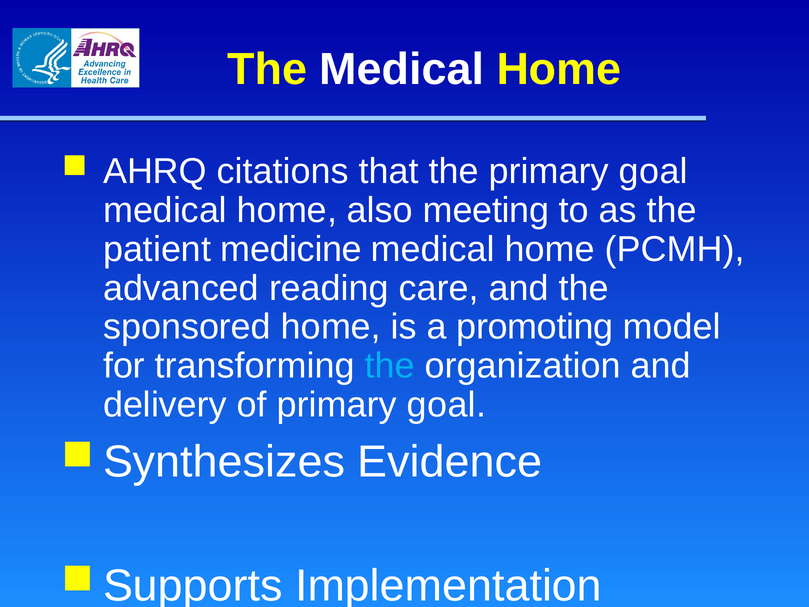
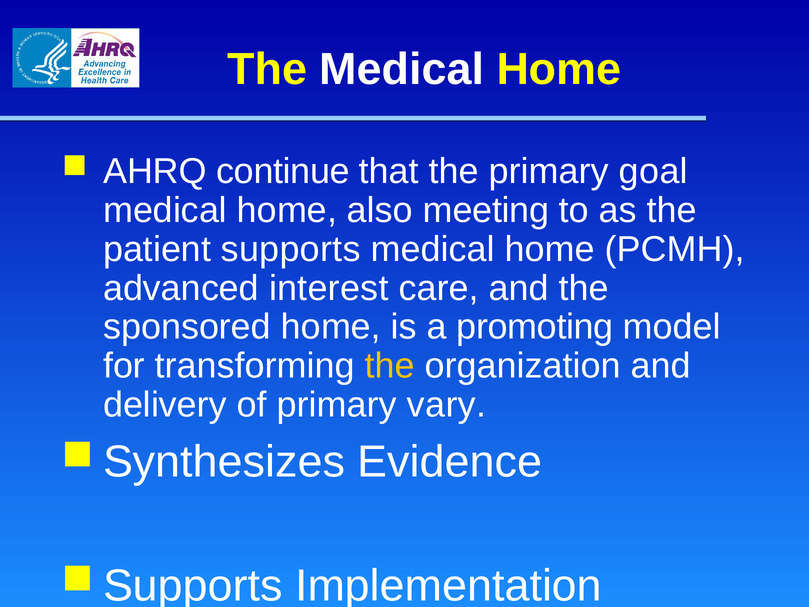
citations: citations -> continue (283, 171)
medicine: medicine -> supports (291, 249)
reading: reading -> interest (329, 288)
the colour: light blue -> yellow (390, 366)
of primary goal: goal -> vary (447, 405)
